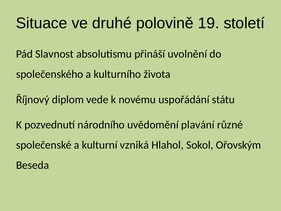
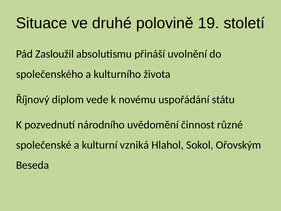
Slavnost: Slavnost -> Zasloužil (55, 54)
plavání: plavání -> činnost (198, 125)
